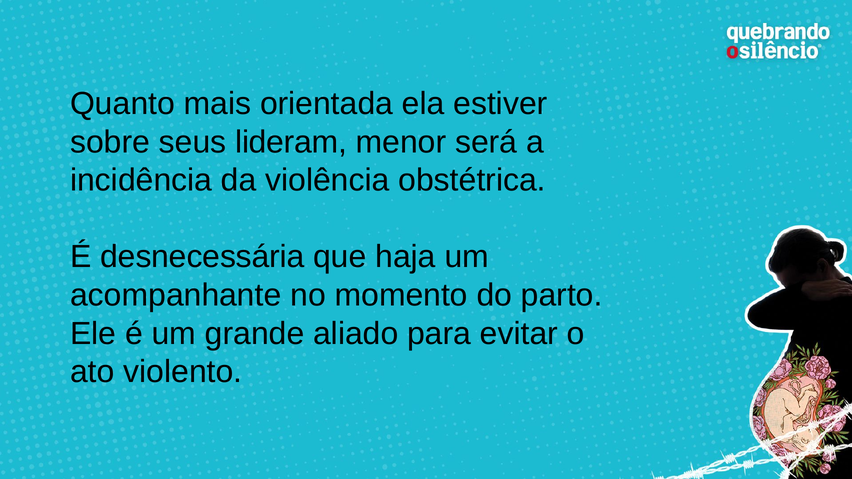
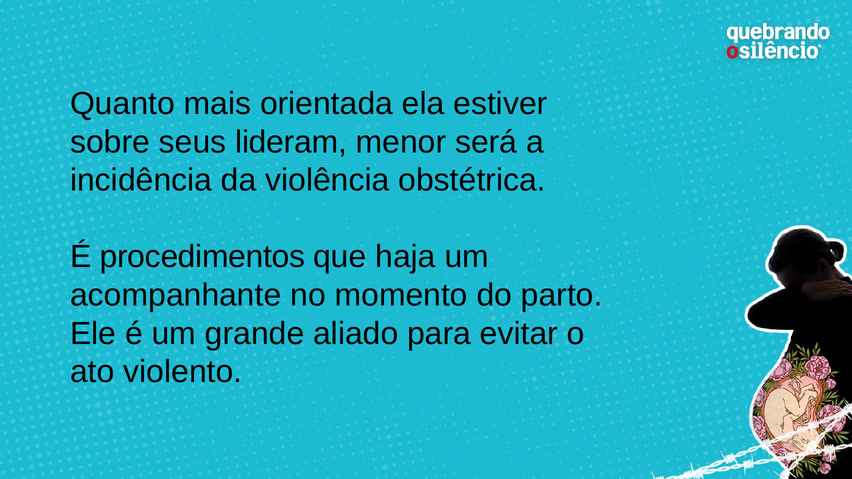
desnecessária: desnecessária -> procedimentos (202, 257)
